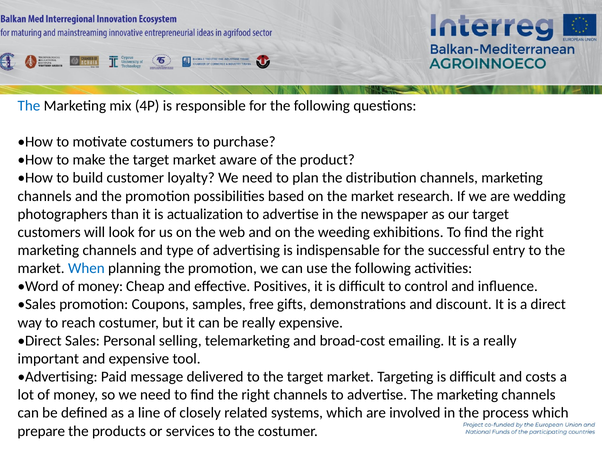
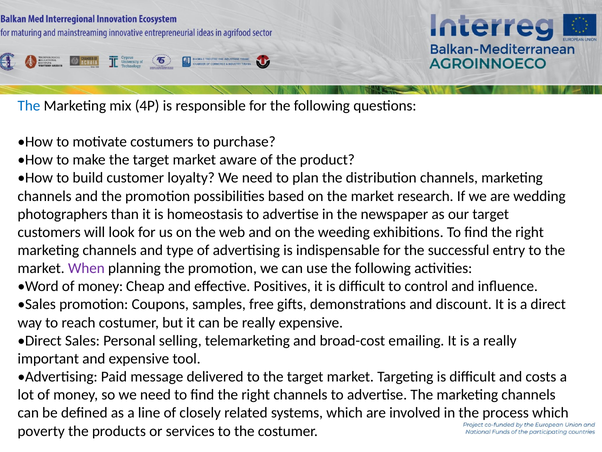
actualization: actualization -> homeostasis (205, 214)
When colour: blue -> purple (86, 268)
prepare: prepare -> poverty (41, 431)
